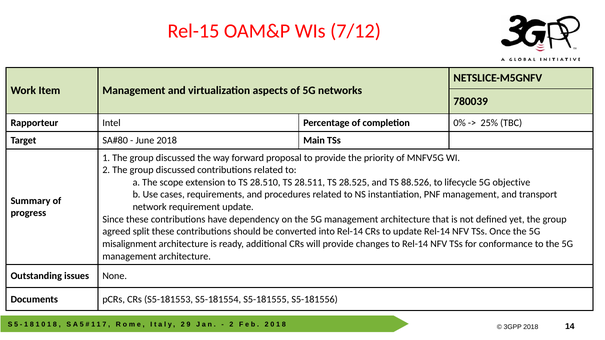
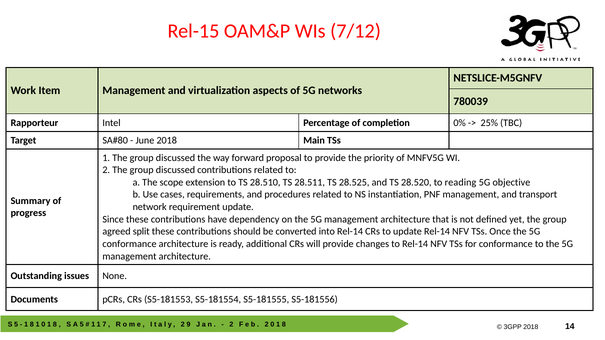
88.526: 88.526 -> 28.520 (416, 182)
lifecycle: lifecycle -> reading (461, 182)
misalignment: misalignment -> conformance (129, 244)
